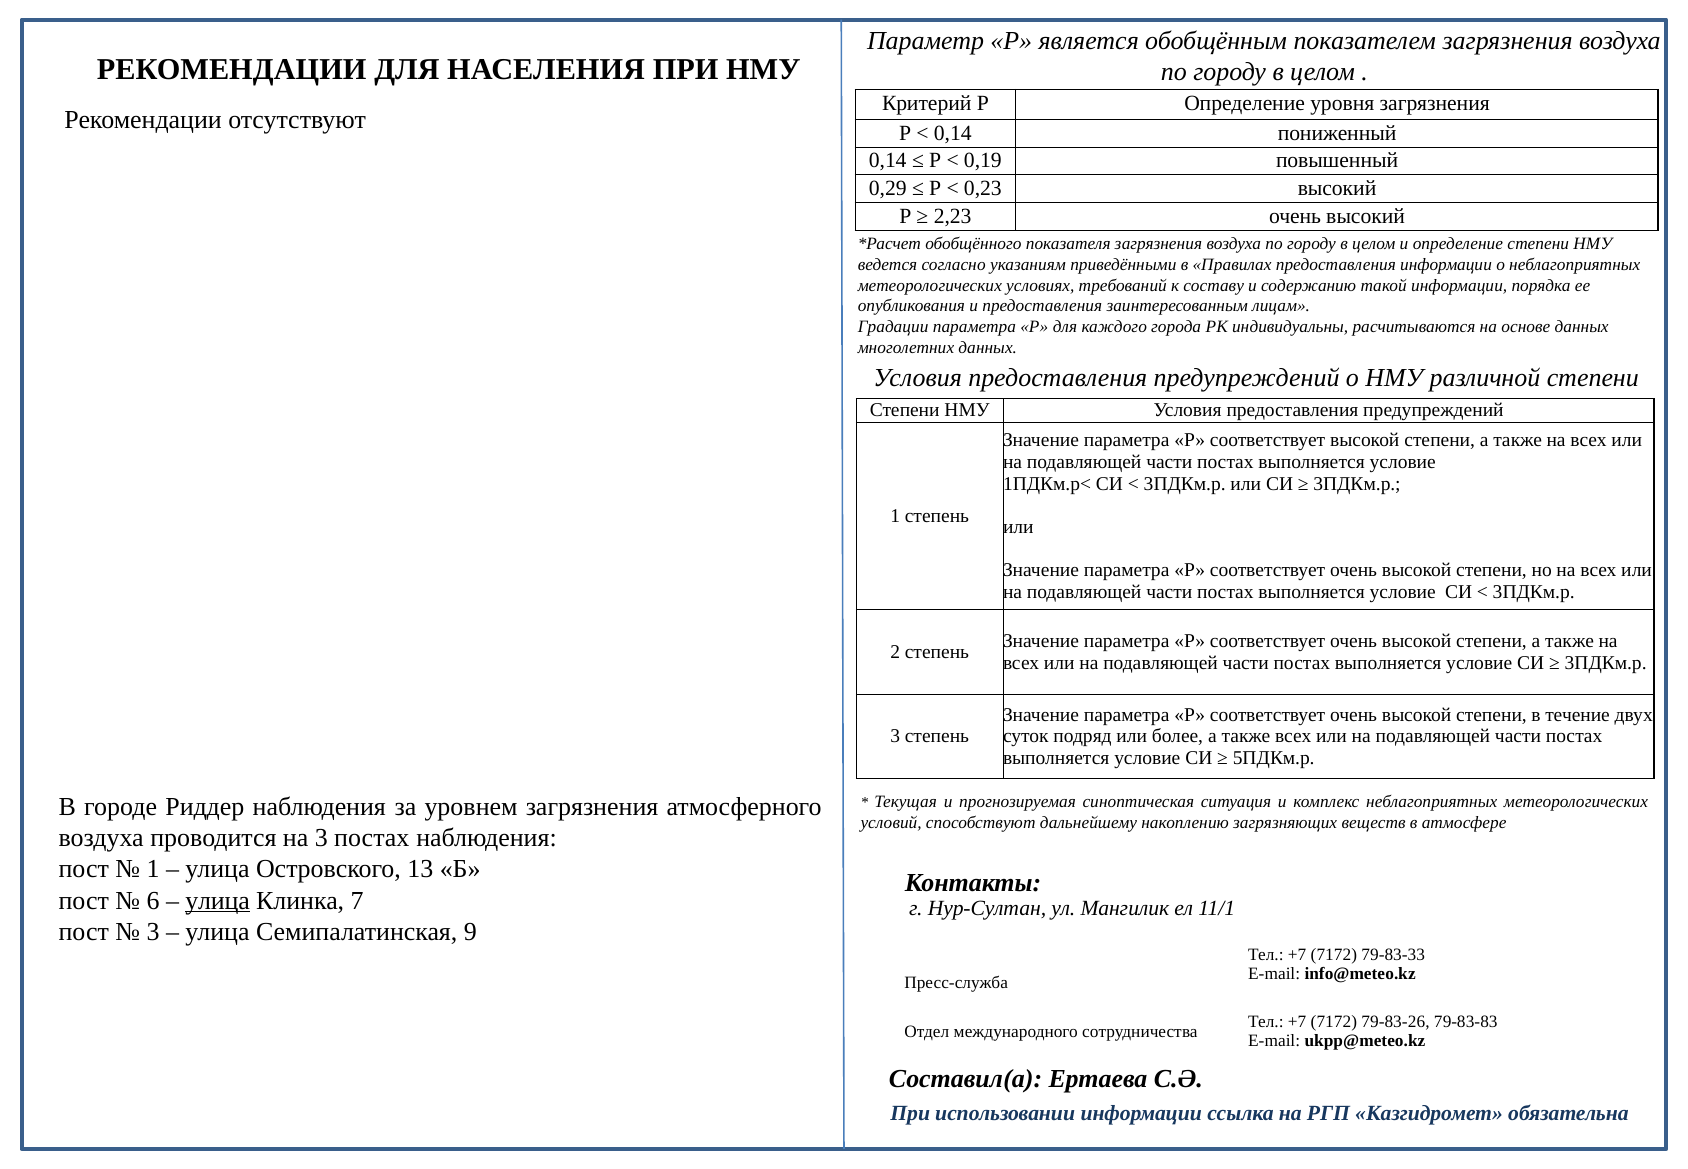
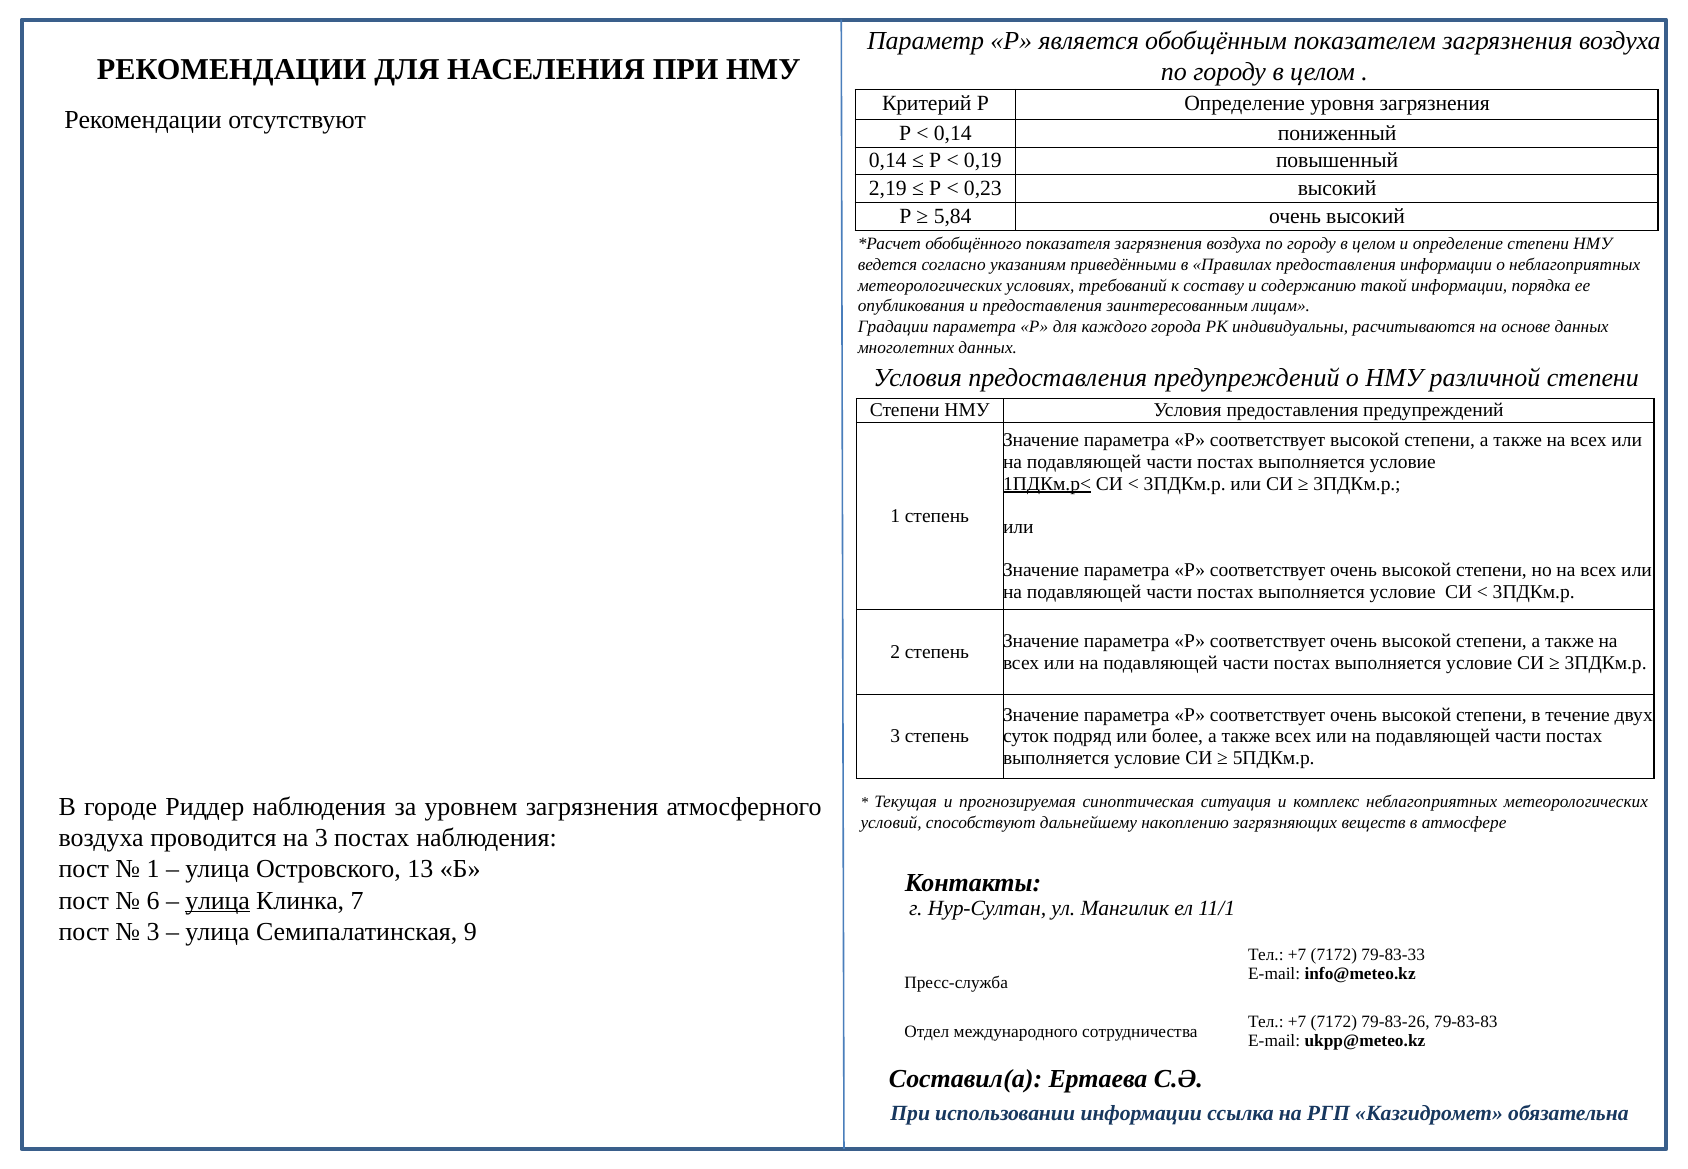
0,29: 0,29 -> 2,19 (888, 189)
2,23: 2,23 -> 5,84 (953, 216)
1ПДКм.р< underline: none -> present (1047, 483)
